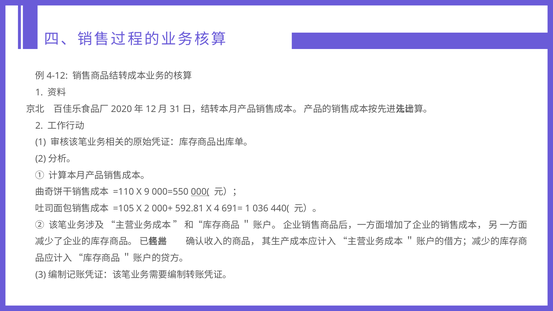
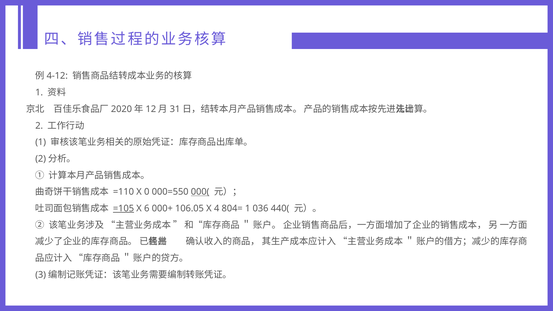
9: 9 -> 0 (147, 192)
=105 underline: none -> present (124, 209)
X 2: 2 -> 6 (147, 209)
592.81: 592.81 -> 106.05 (189, 209)
691=: 691= -> 804= (232, 209)
